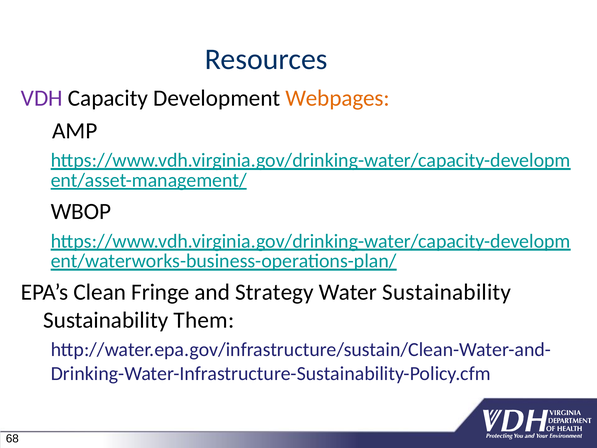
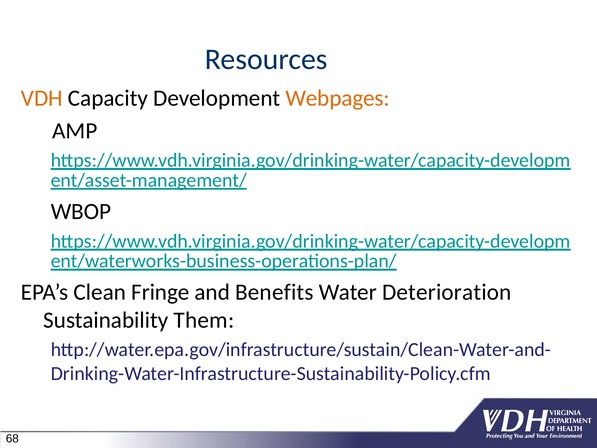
VDH colour: purple -> orange (42, 98)
Strategy: Strategy -> Benefits (274, 292)
Water Sustainability: Sustainability -> Deterioration (447, 292)
